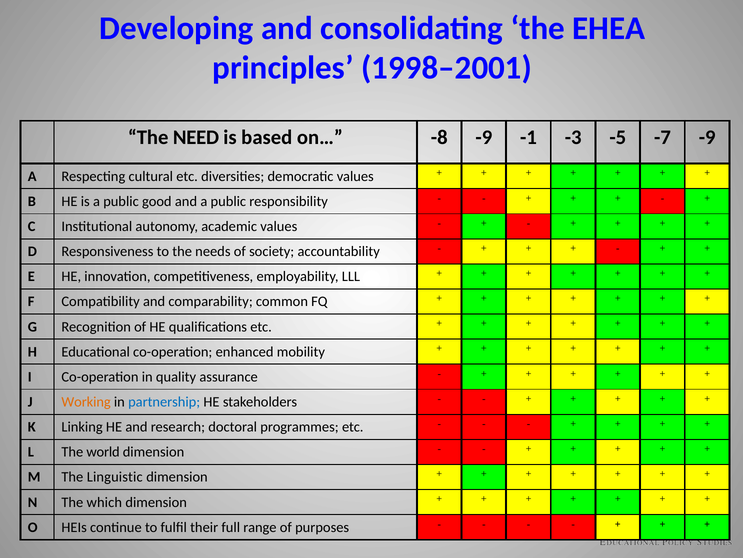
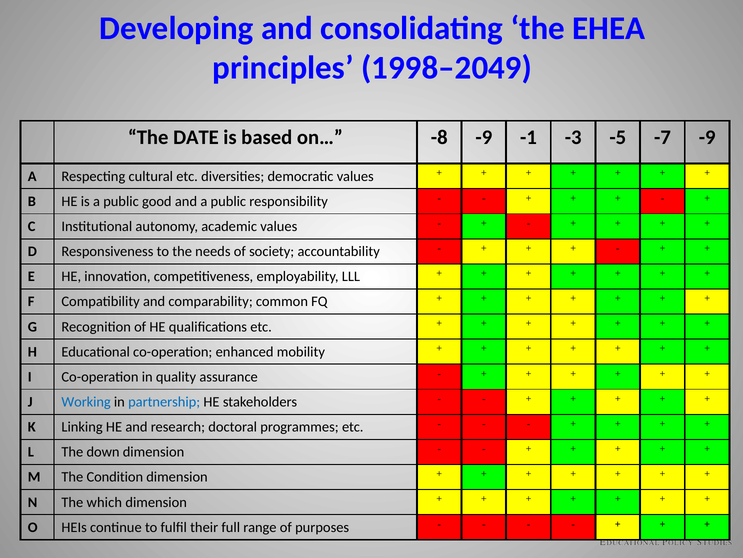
1998–2001: 1998–2001 -> 1998–2049 (447, 68)
NEED: NEED -> DATE (196, 137)
Working colour: orange -> blue (86, 401)
world: world -> down (103, 452)
Linguistic: Linguistic -> Condition (115, 477)
